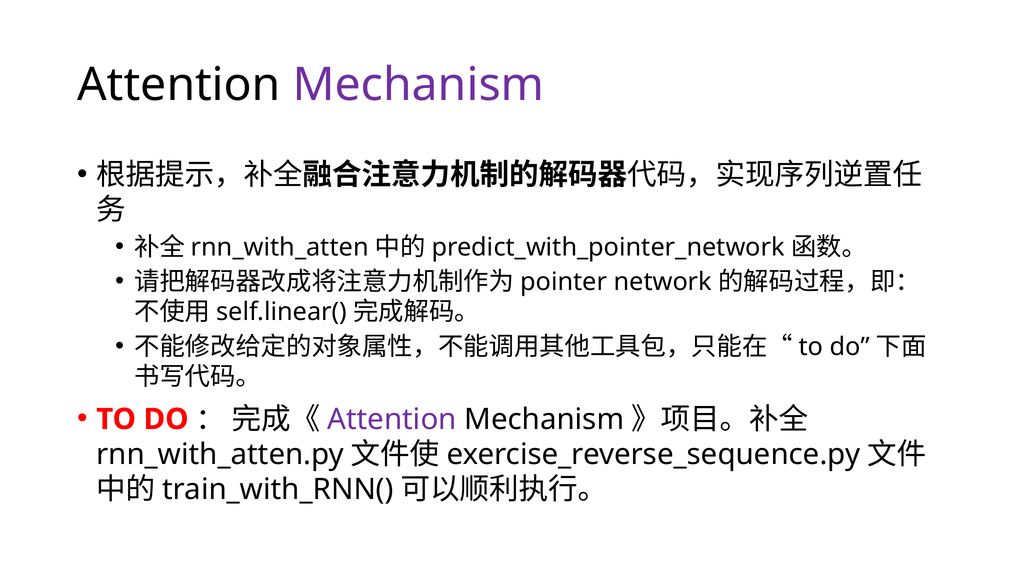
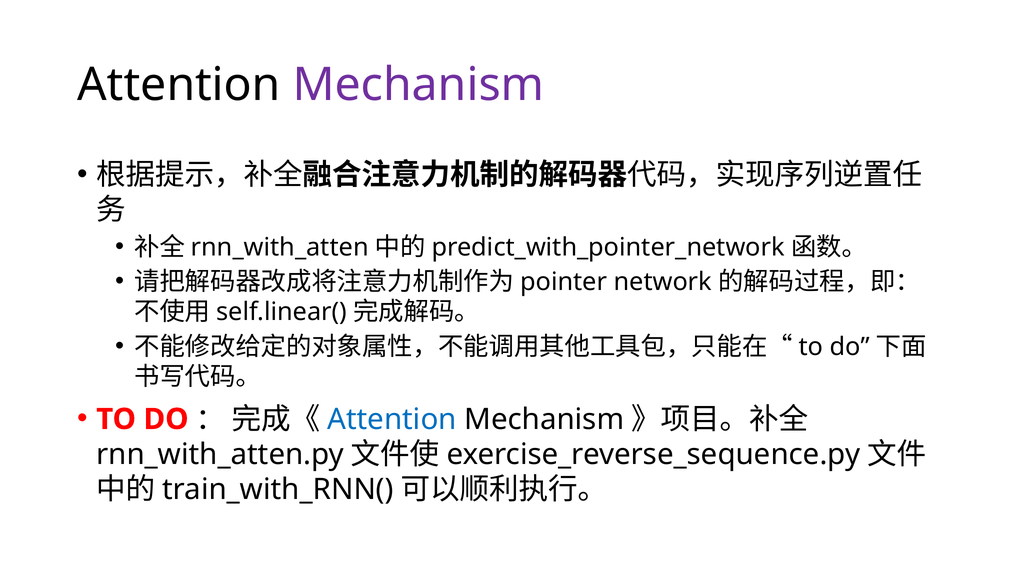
Attention colour: purple -> blue (392, 419)
